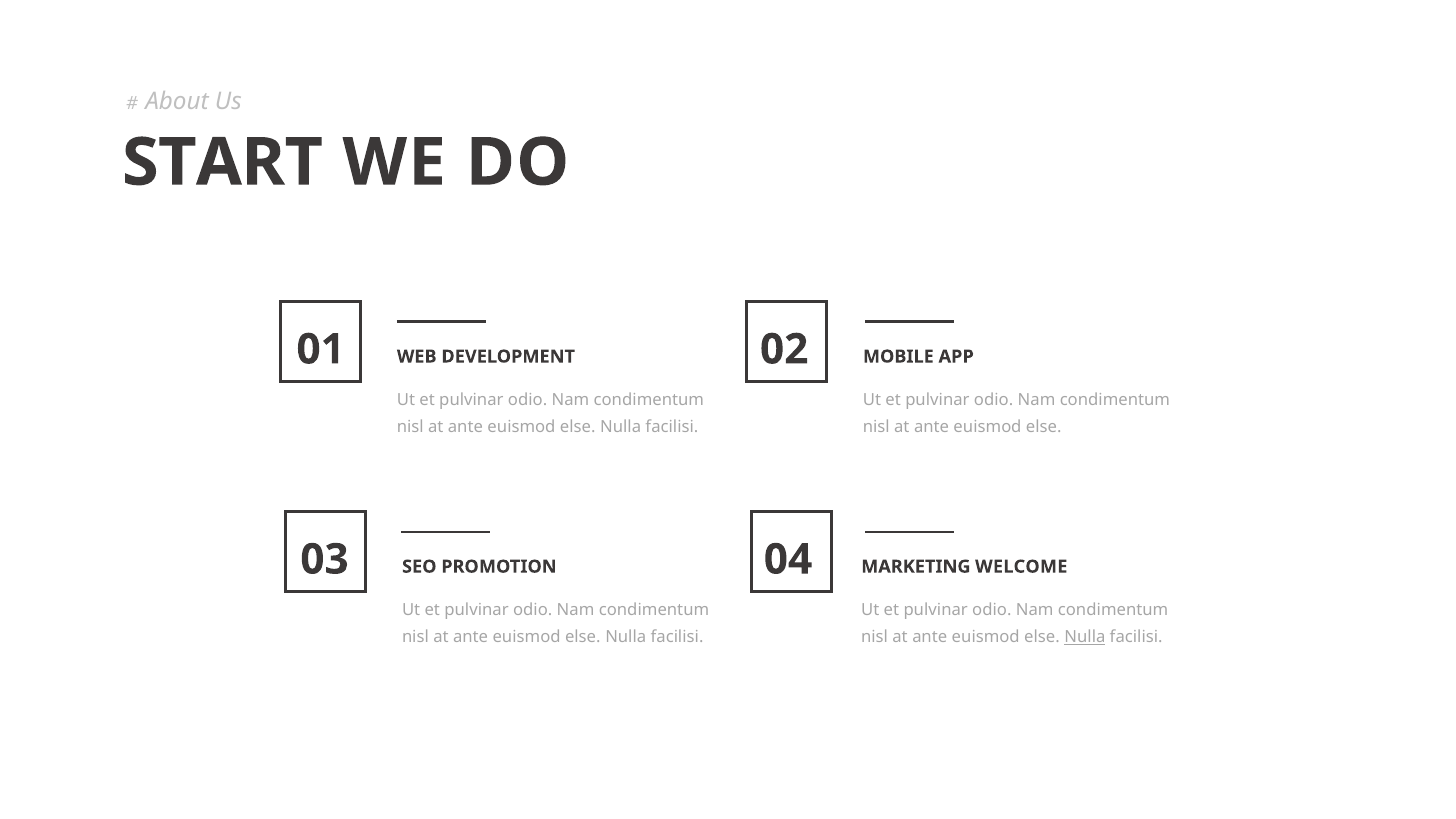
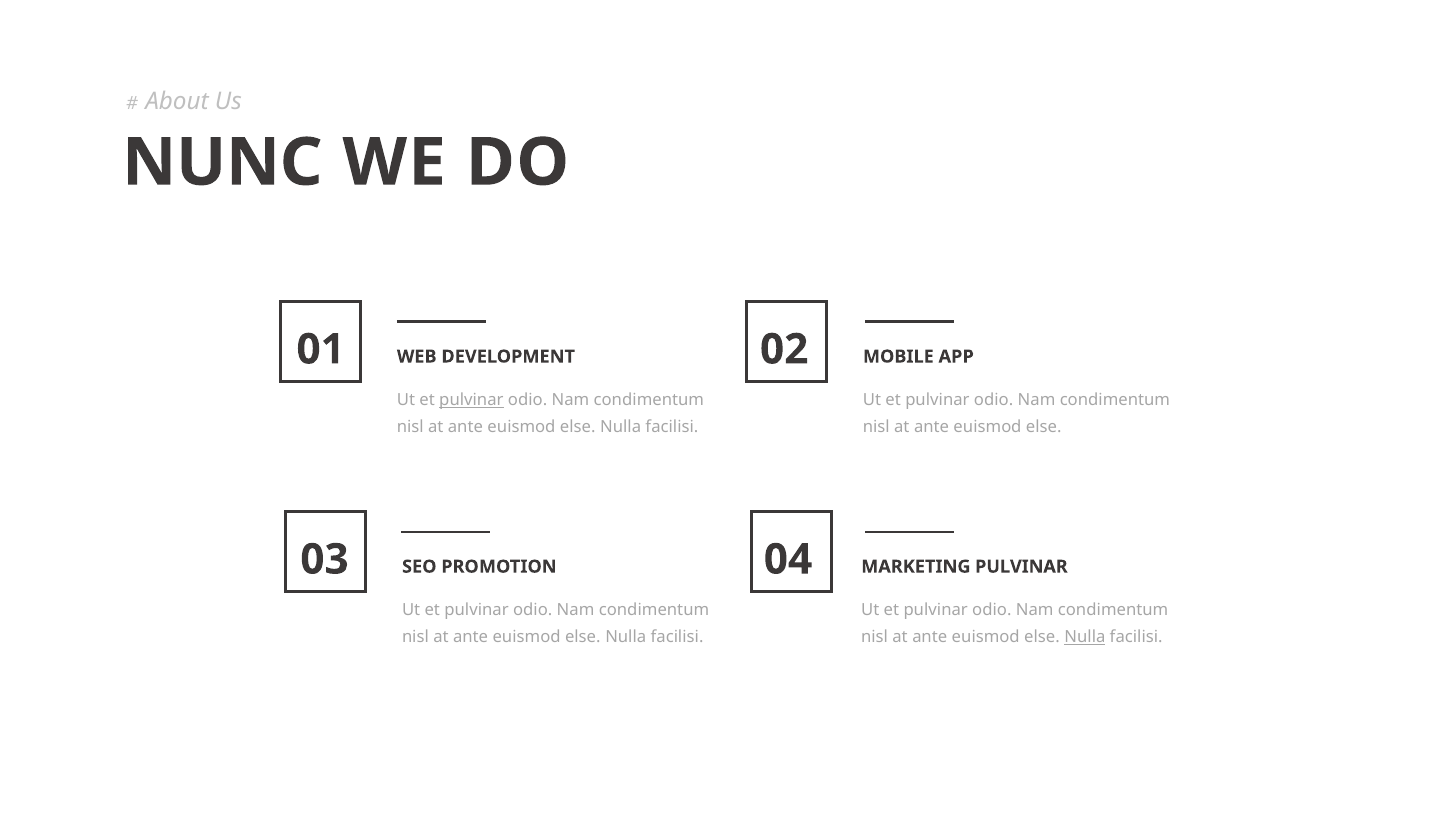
START: START -> NUNC (222, 163)
pulvinar underline: none -> present (471, 400)
MARKETING WELCOME: WELCOME -> PULVINAR (1021, 567)
